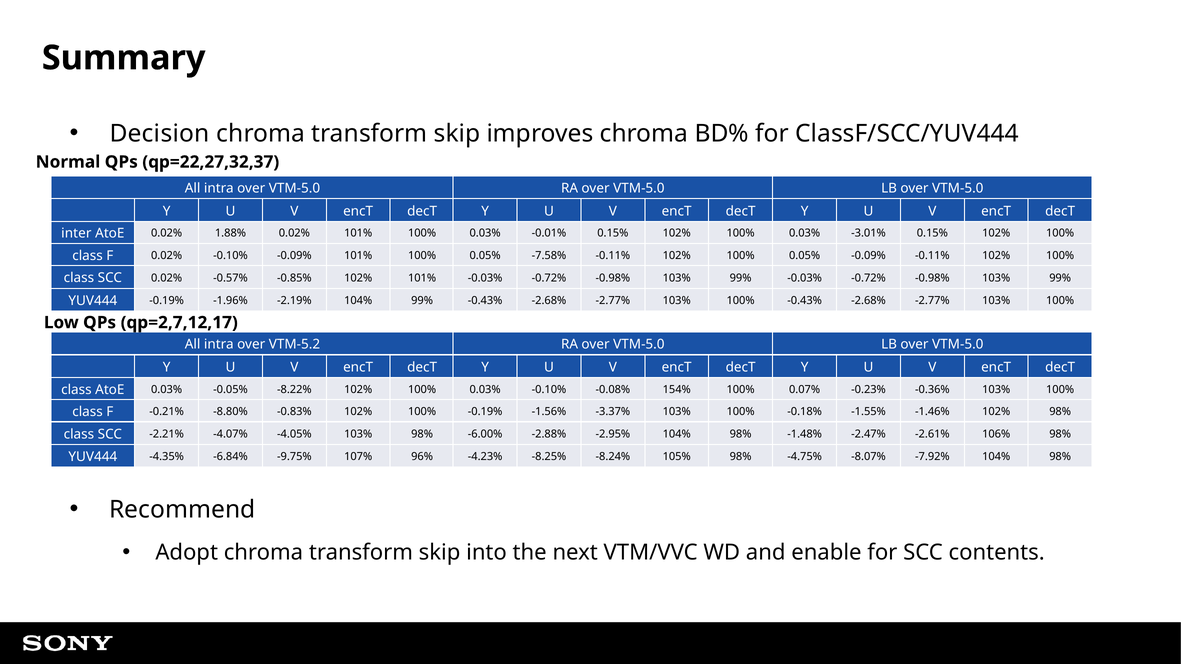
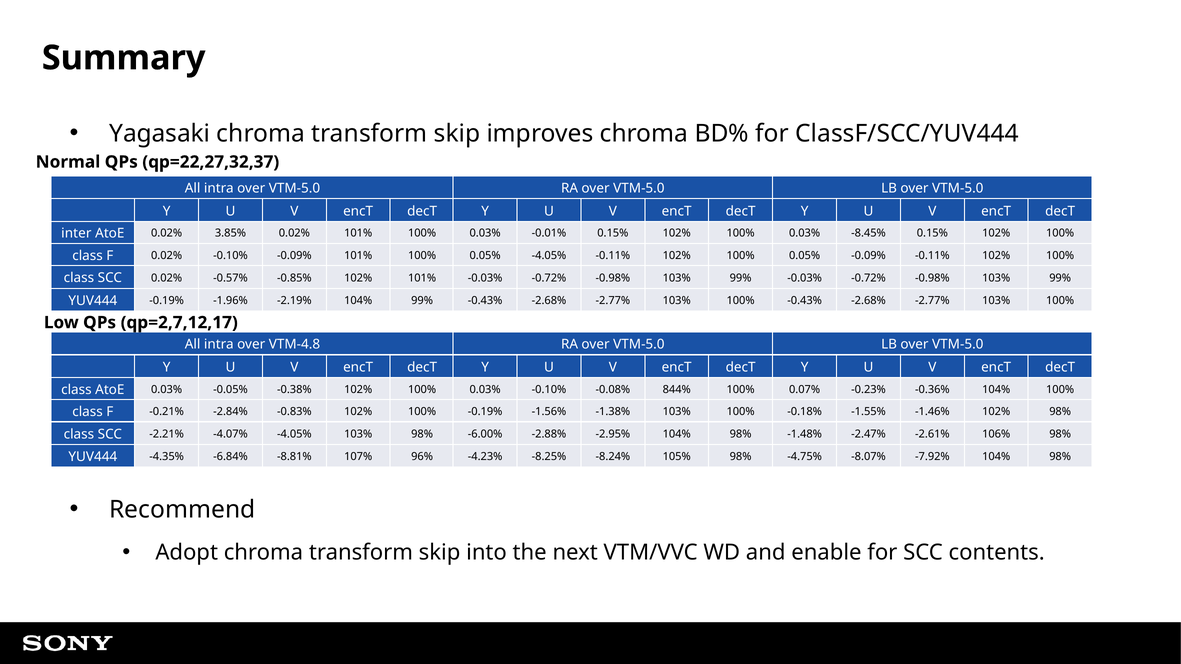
Decision: Decision -> Yagasaki (160, 133)
1.88%: 1.88% -> 3.85% (230, 233)
-3.01%: -3.01% -> -8.45% (868, 233)
0.05% -7.58%: -7.58% -> -4.05% (549, 255)
VTM-5.2: VTM-5.2 -> VTM-4.8 (294, 344)
-8.22%: -8.22% -> -0.38% (294, 389)
154%: 154% -> 844% (677, 389)
-0.36% 103%: 103% -> 104% (996, 389)
-8.80%: -8.80% -> -2.84% (230, 411)
-3.37%: -3.37% -> -1.38% (613, 411)
-9.75%: -9.75% -> -8.81% (294, 457)
